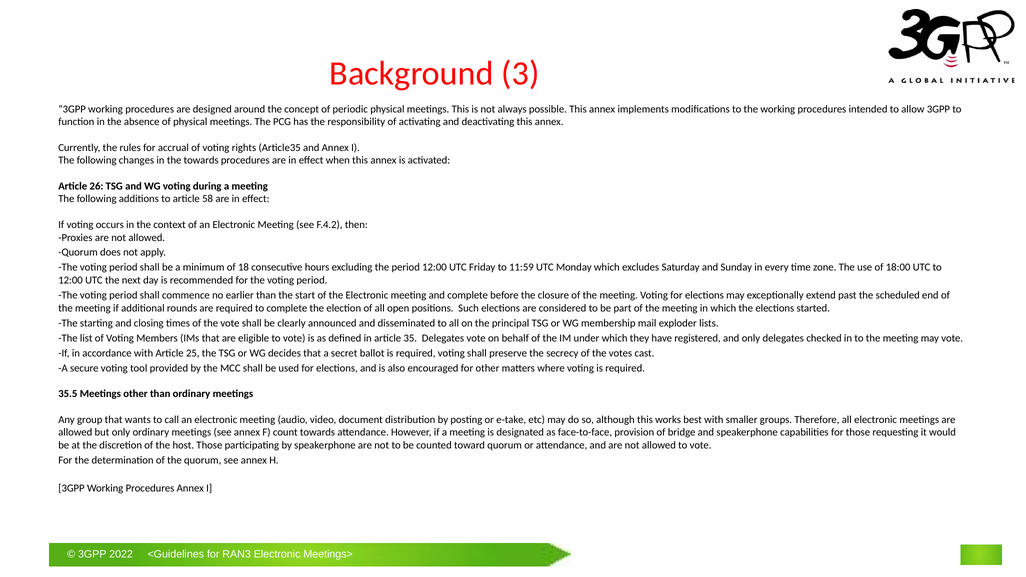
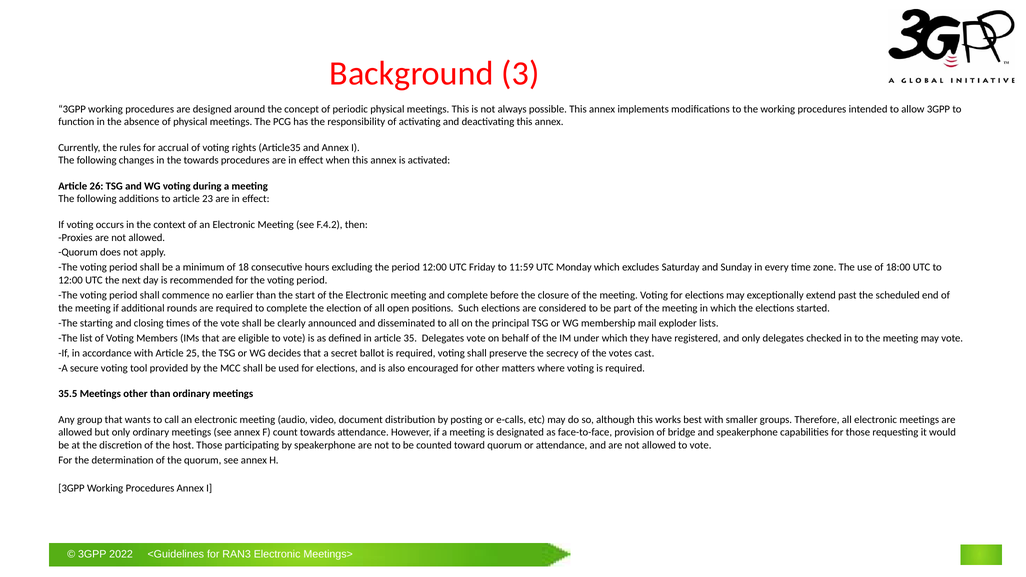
58: 58 -> 23 (208, 199)
e-take: e-take -> e-calls (511, 420)
